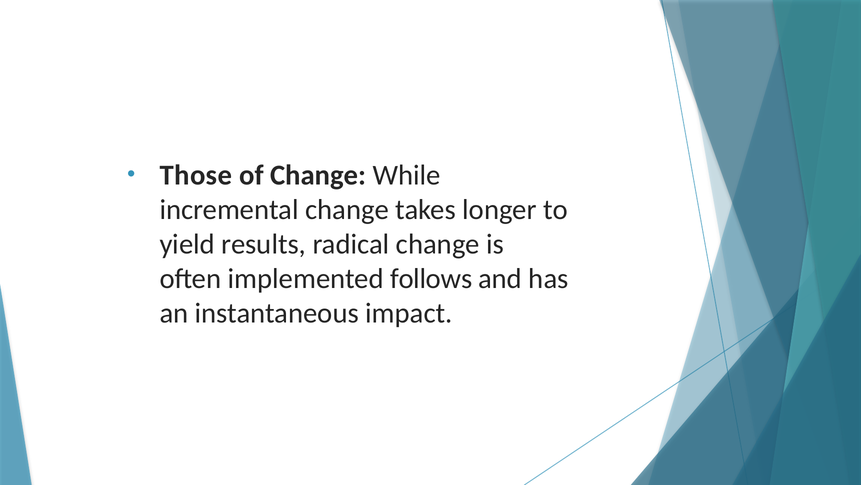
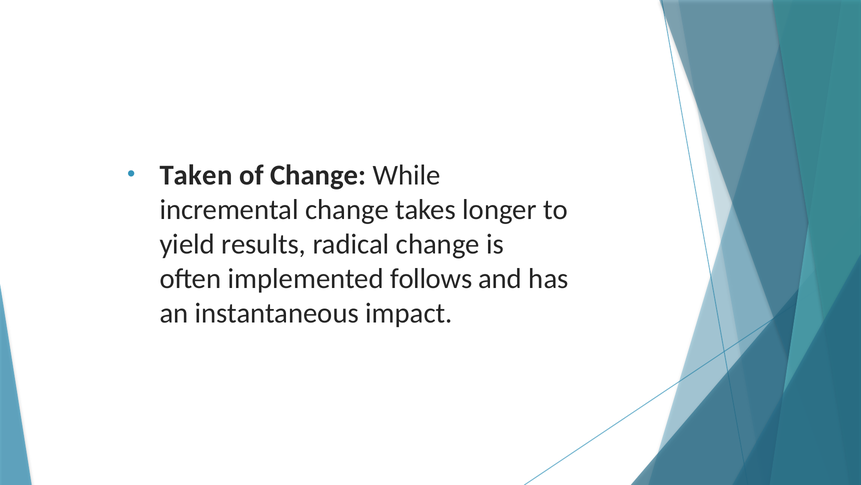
Those: Those -> Taken (196, 175)
